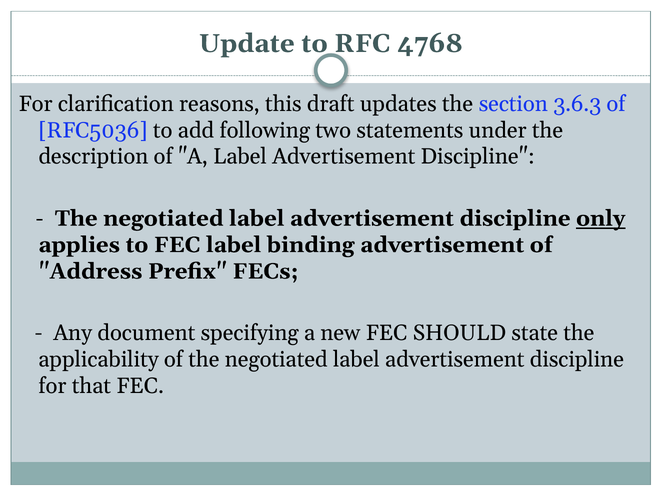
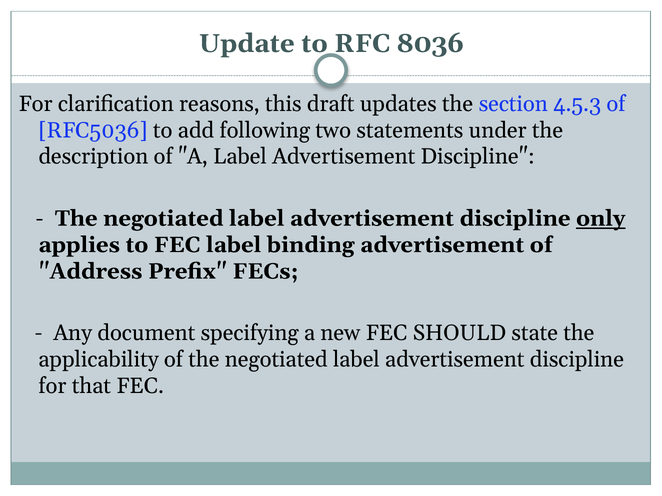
4768: 4768 -> 8036 (430, 44)
3.6.3: 3.6.3 -> 4.5.3 (577, 104)
